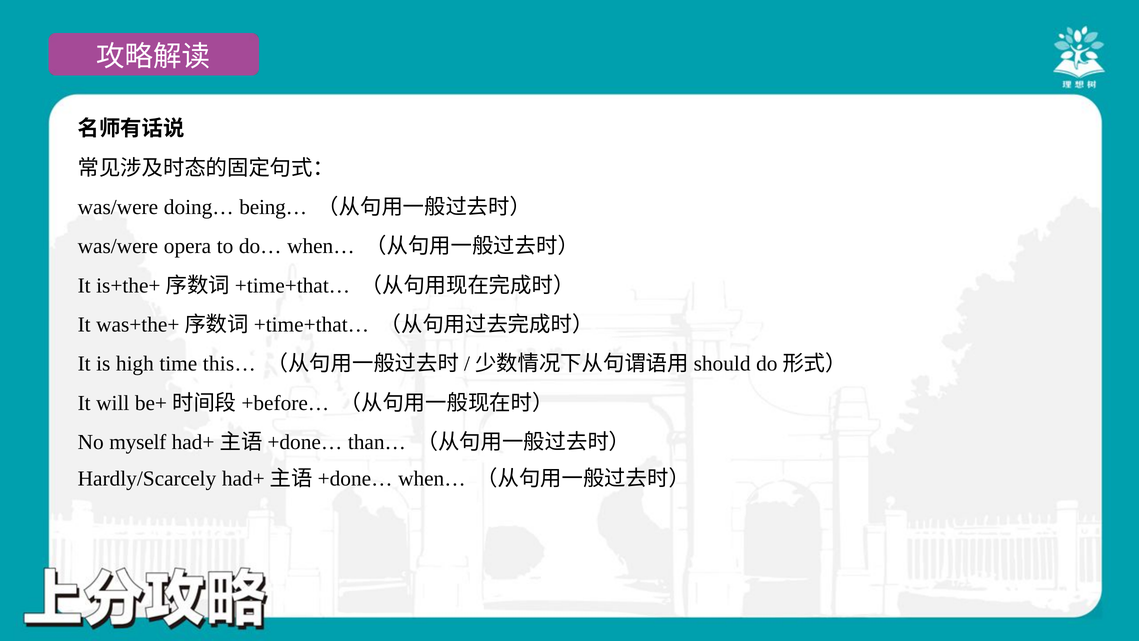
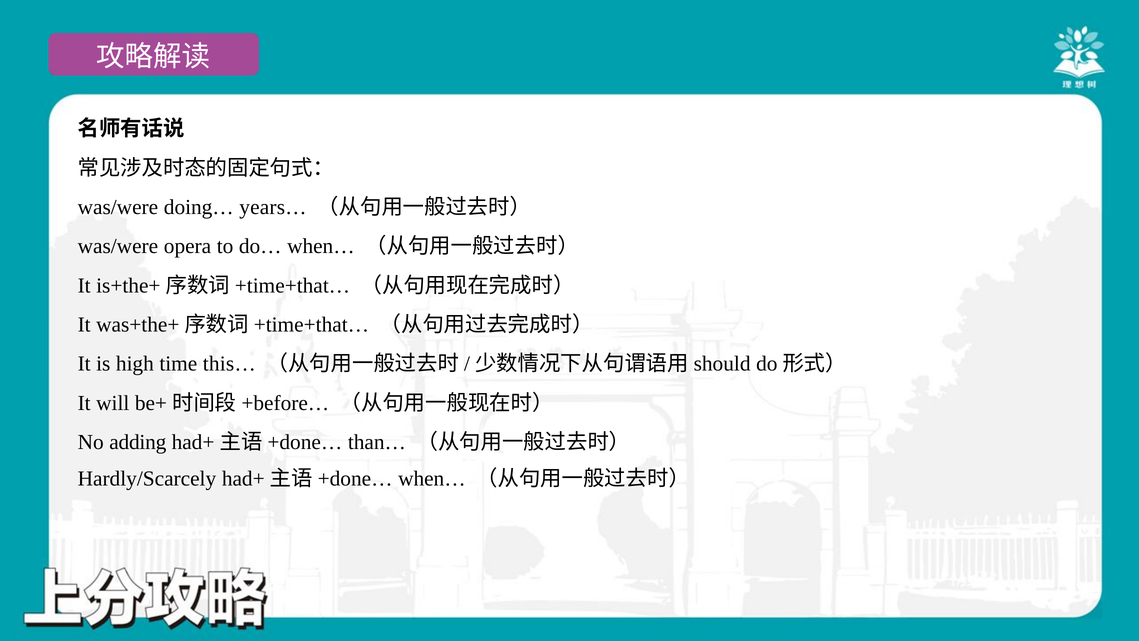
being…: being… -> years… (273, 207)
myself: myself -> adding (138, 442)
